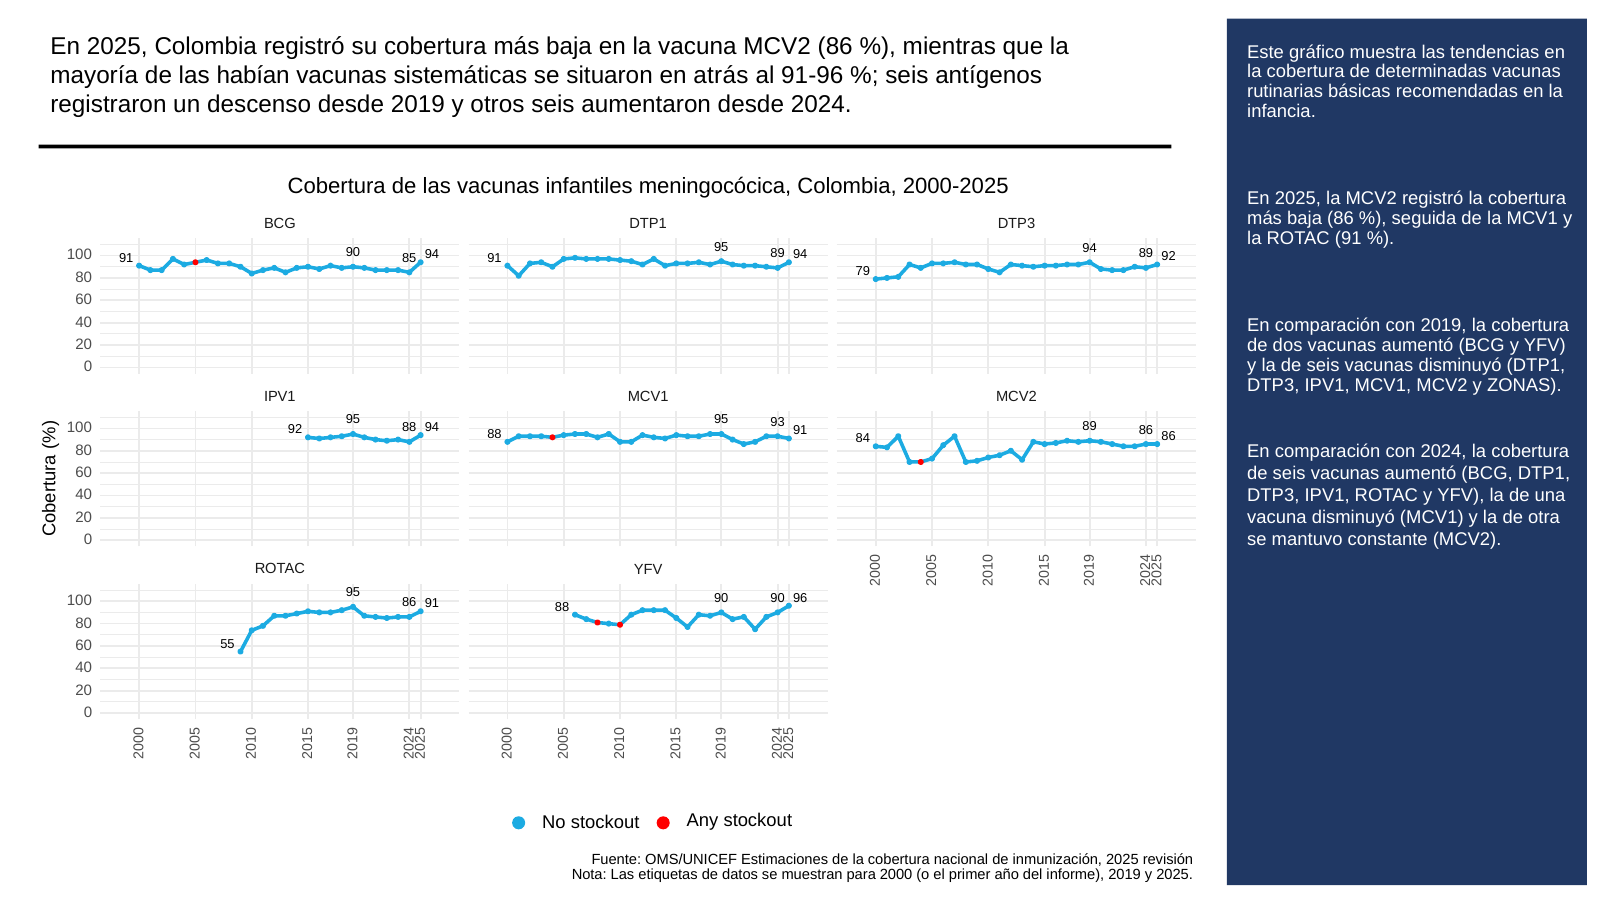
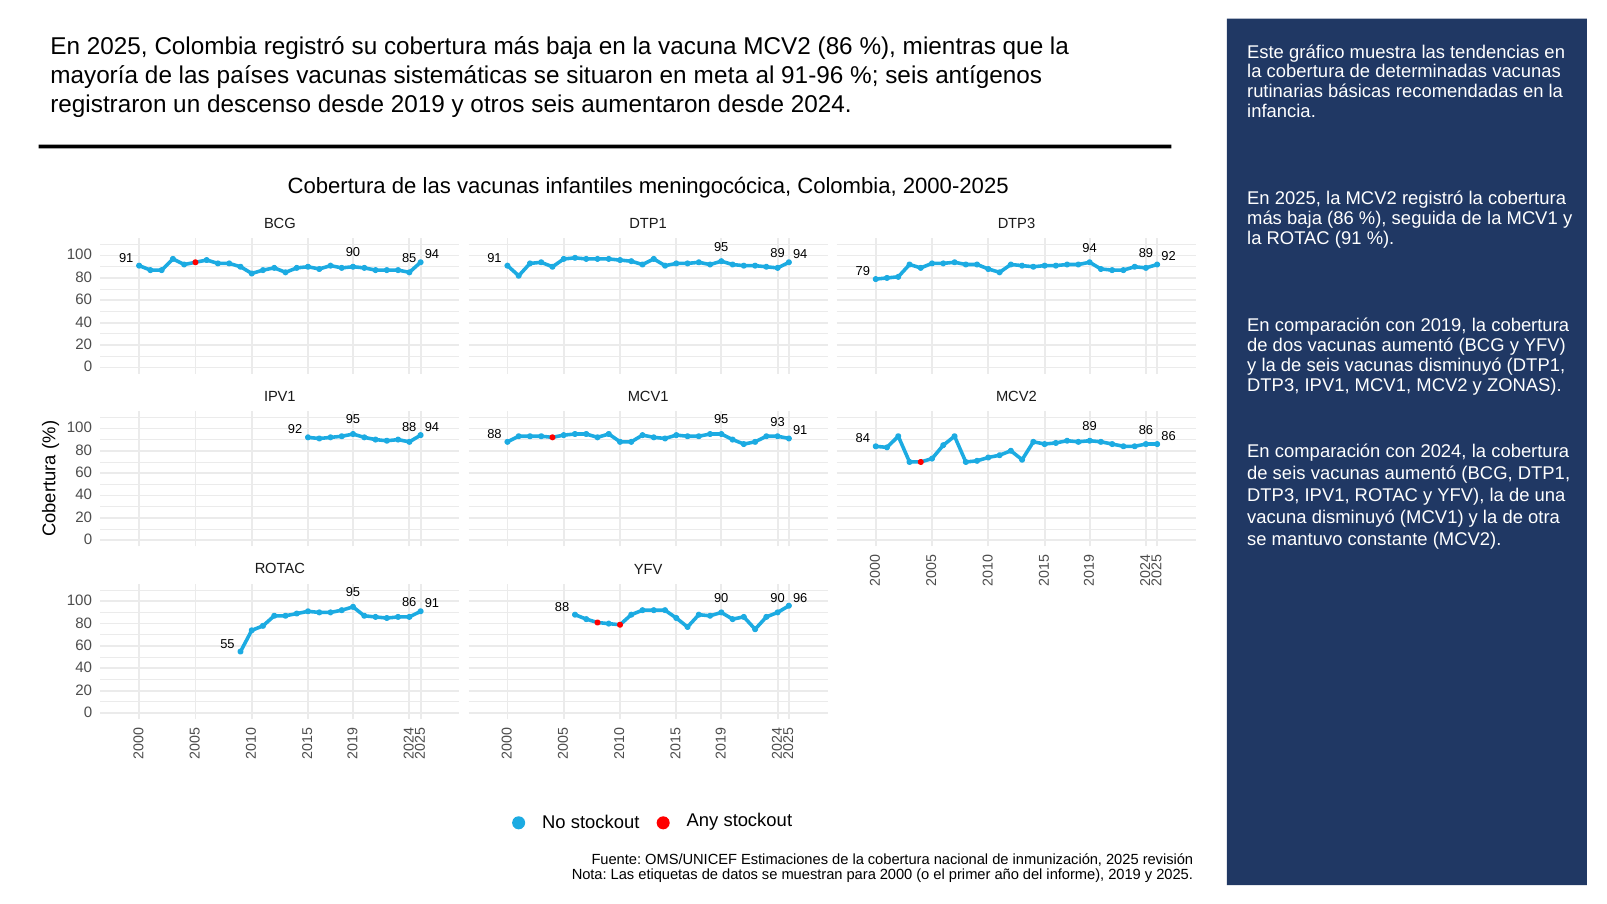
habían: habían -> países (253, 75)
atrás: atrás -> meta (721, 75)
